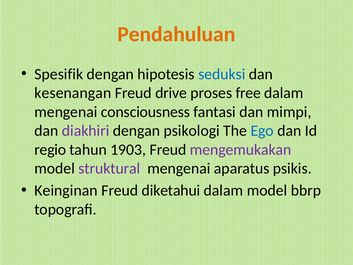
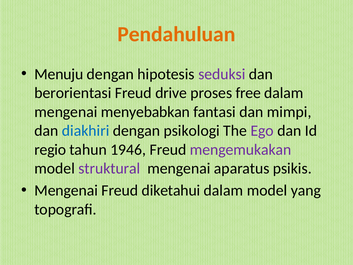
Spesifik: Spesifik -> Menuju (59, 74)
seduksi colour: blue -> purple (222, 74)
kesenangan: kesenangan -> berorientasi (73, 93)
consciousness: consciousness -> menyebabkan (145, 112)
diakhiri colour: purple -> blue (86, 131)
Ego colour: blue -> purple (262, 131)
1903: 1903 -> 1946 (128, 149)
Keinginan: Keinginan -> Mengenai (66, 190)
bbrp: bbrp -> yang (306, 190)
